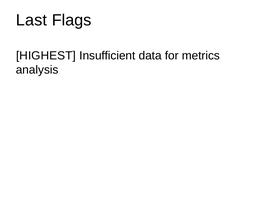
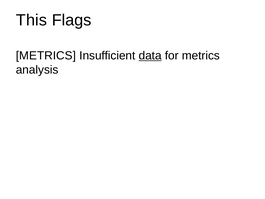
Last: Last -> This (32, 20)
HIGHEST: HIGHEST -> METRICS (46, 56)
data underline: none -> present (150, 56)
